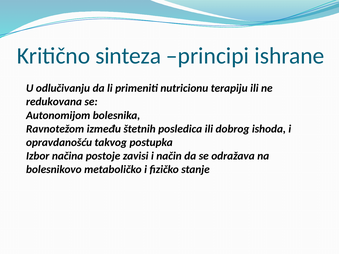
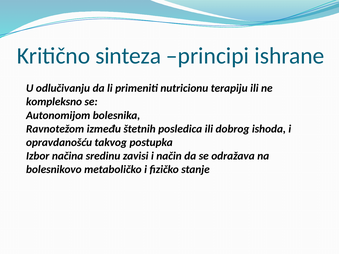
redukovana: redukovana -> kompleksno (54, 102)
postoje: postoje -> sredinu (103, 156)
